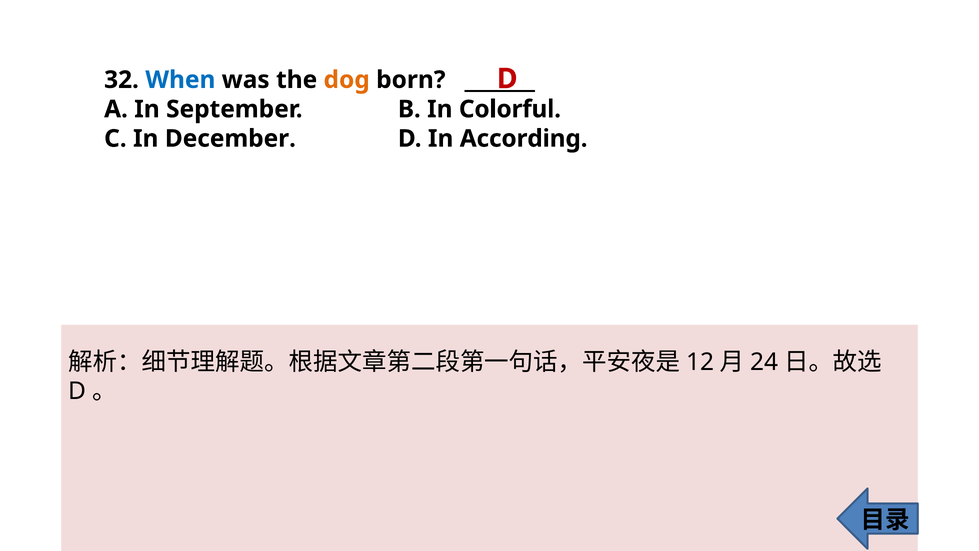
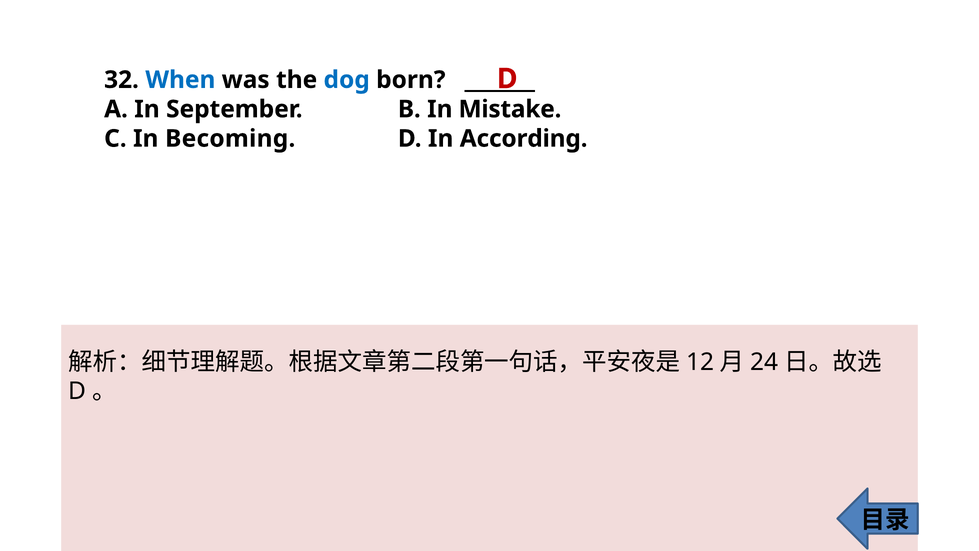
dog colour: orange -> blue (347, 80)
Colorful: Colorful -> Mistake (510, 109)
December: December -> Becoming (230, 139)
